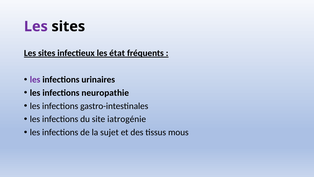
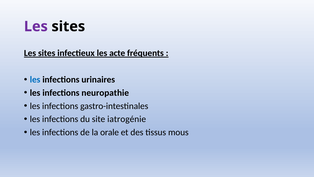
état: état -> acte (117, 53)
les colour: purple -> blue (35, 79)
sujet: sujet -> orale (110, 132)
